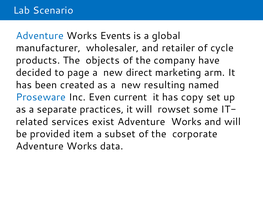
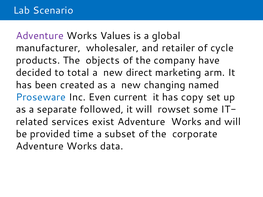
Adventure colour: blue -> purple (40, 36)
Events: Events -> Values (115, 36)
page: page -> total (78, 73)
resulting: resulting -> changing (165, 85)
practices: practices -> followed (102, 110)
item: item -> time (83, 134)
